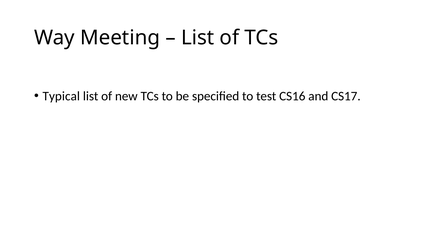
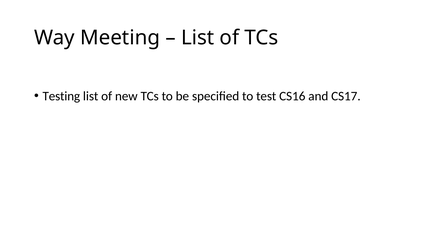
Typical: Typical -> Testing (61, 96)
